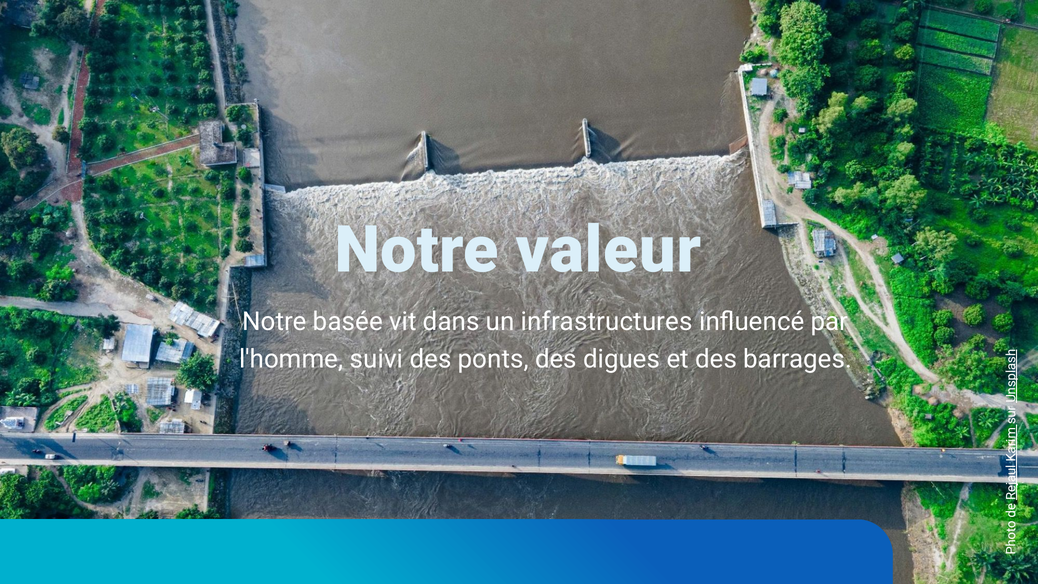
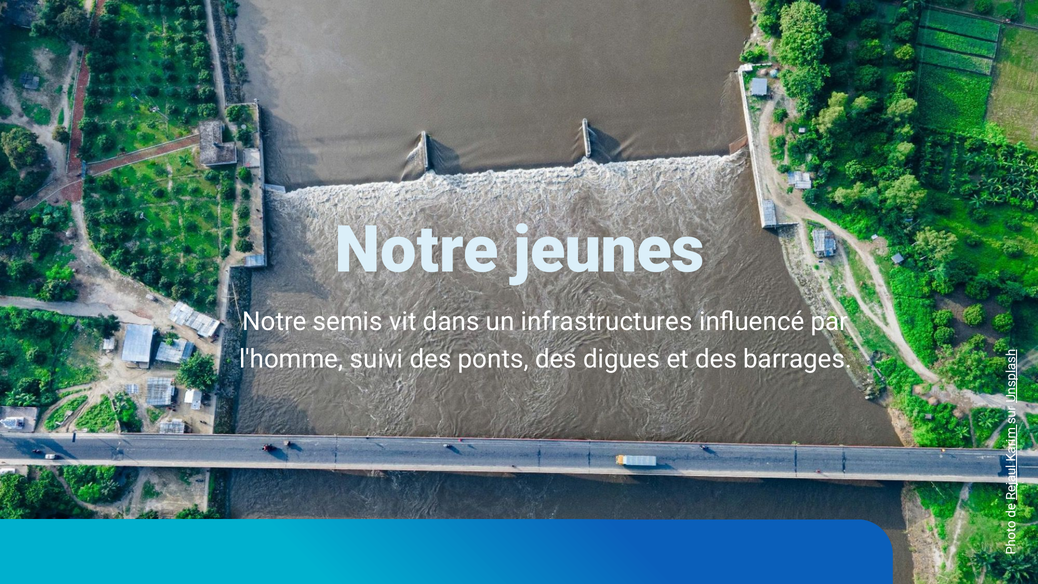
valeur: valeur -> jeunes (609, 250)
basée: basée -> semis (348, 322)
